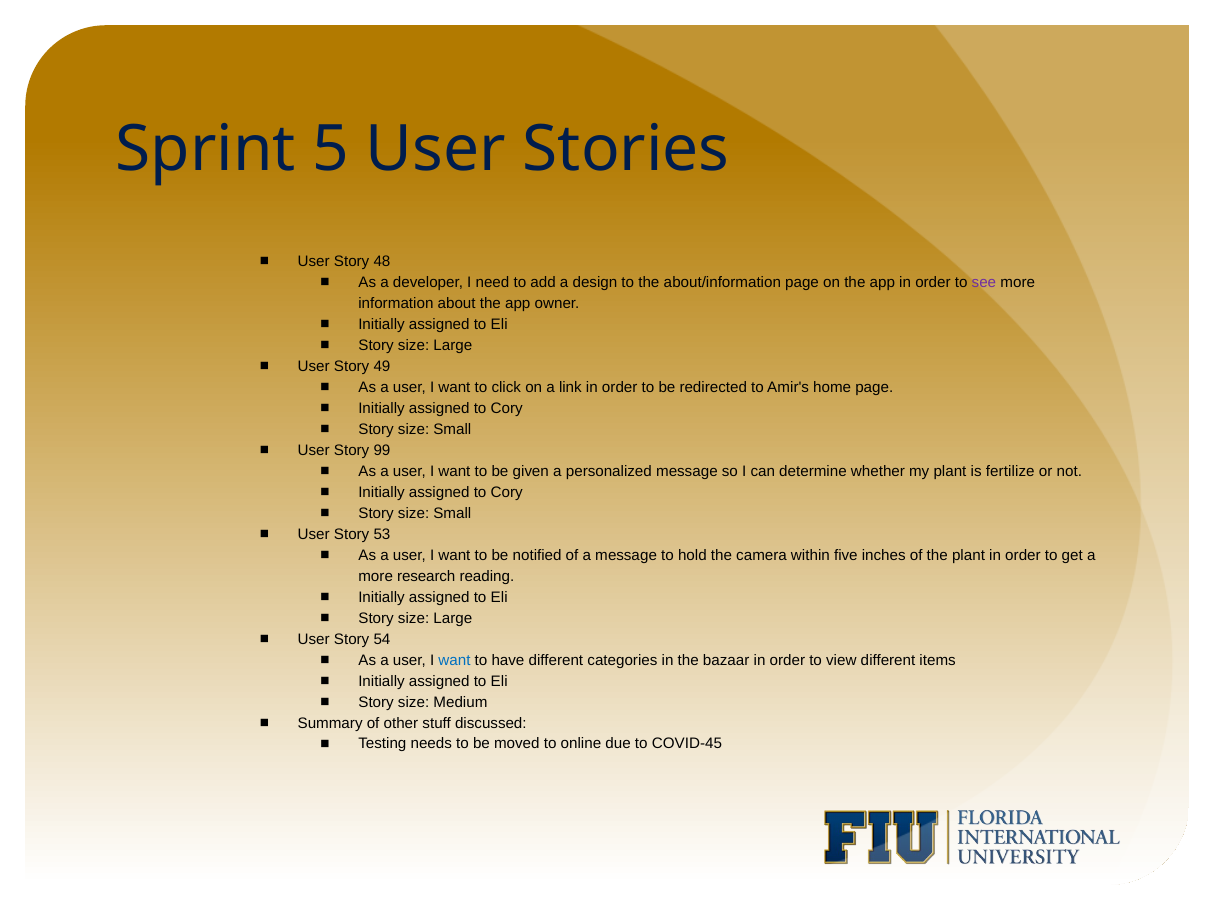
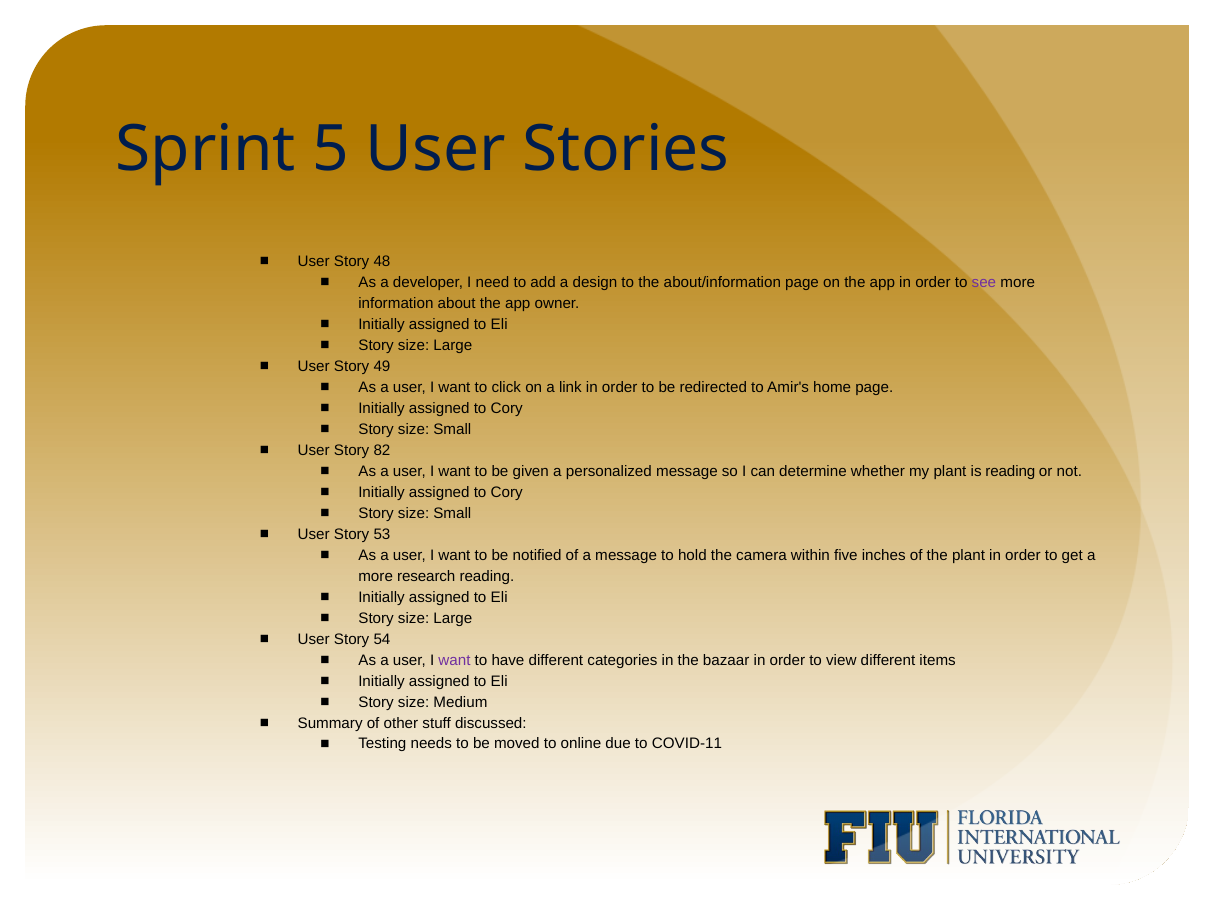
99: 99 -> 82 (382, 451)
is fertilize: fertilize -> reading (1010, 472)
want colour: blue -> purple (454, 660)
COVID-45: COVID-45 -> COVID-11 (687, 744)
